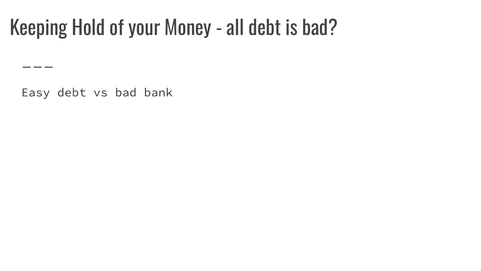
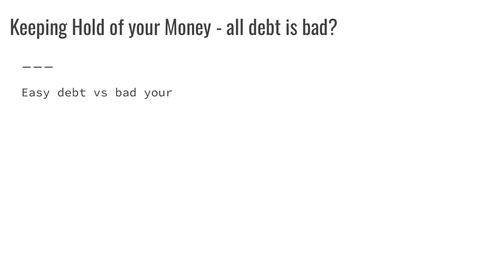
bad bank: bank -> your (158, 92)
